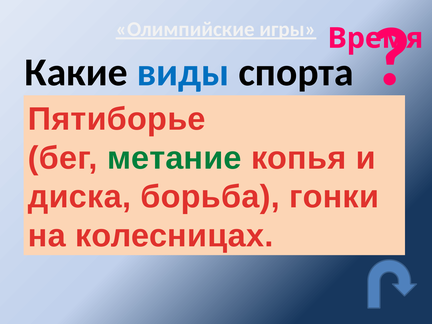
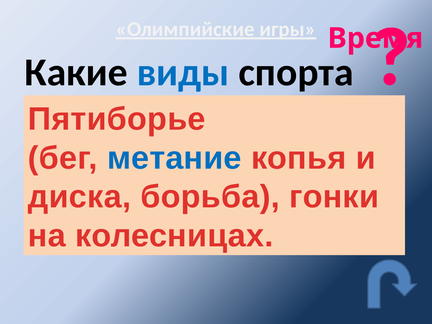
метание colour: green -> blue (174, 158)
